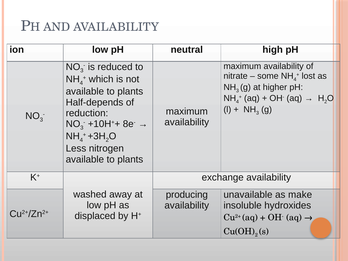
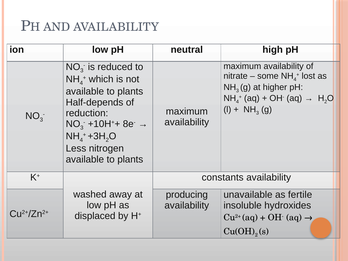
exchange: exchange -> constants (223, 177)
make: make -> fertile (300, 195)
